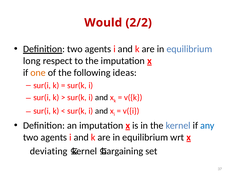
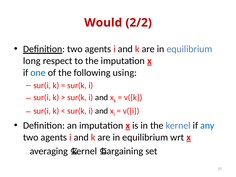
one colour: orange -> blue (38, 73)
ideas: ideas -> using (125, 73)
deviating: deviating -> averaging (49, 151)
